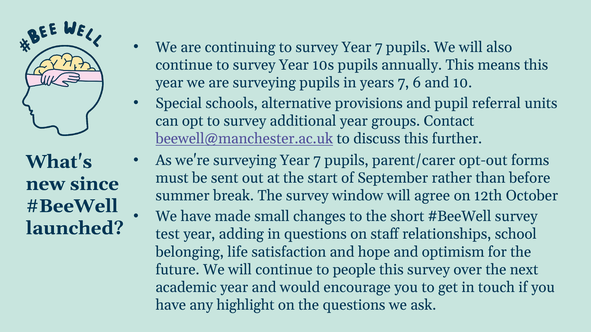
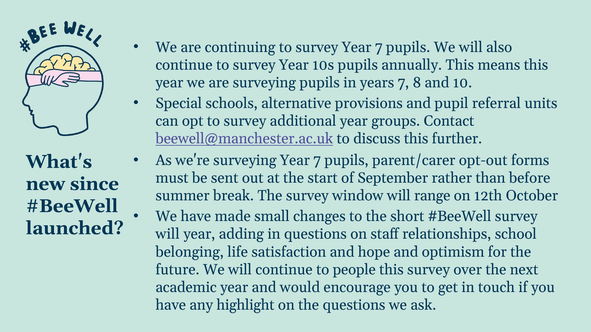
6: 6 -> 8 (417, 83)
agree: agree -> range (432, 196)
test: test -> will (168, 234)
